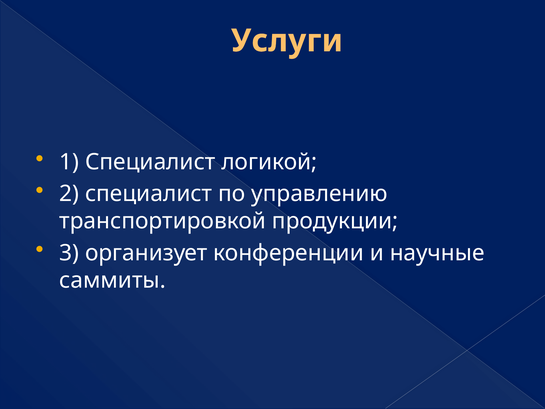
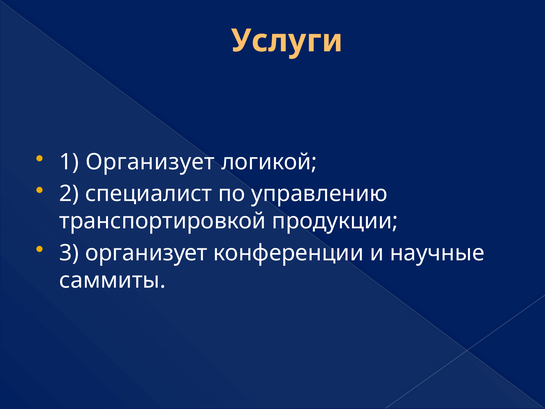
1 Специалист: Специалист -> Организует (150, 162)
